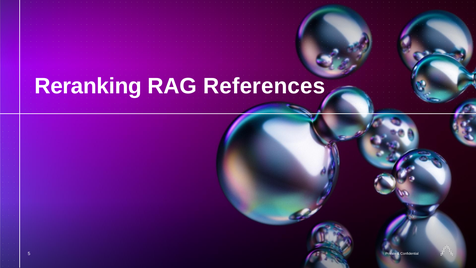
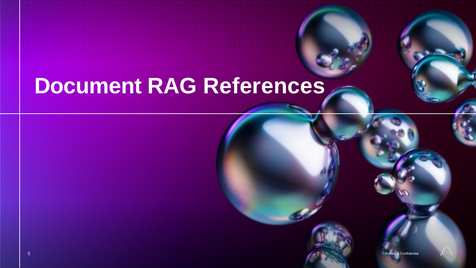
Reranking: Reranking -> Document (88, 86)
